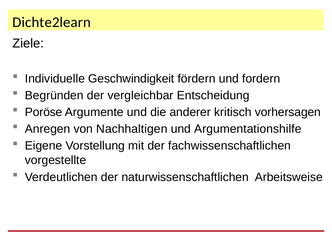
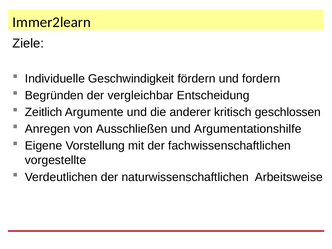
Dichte2learn: Dichte2learn -> Immer2learn (52, 22)
Poröse: Poröse -> Zeitlich (44, 112)
vorhersagen: vorhersagen -> geschlossen (288, 112)
Nachhaltigen: Nachhaltigen -> Ausschließen (132, 129)
